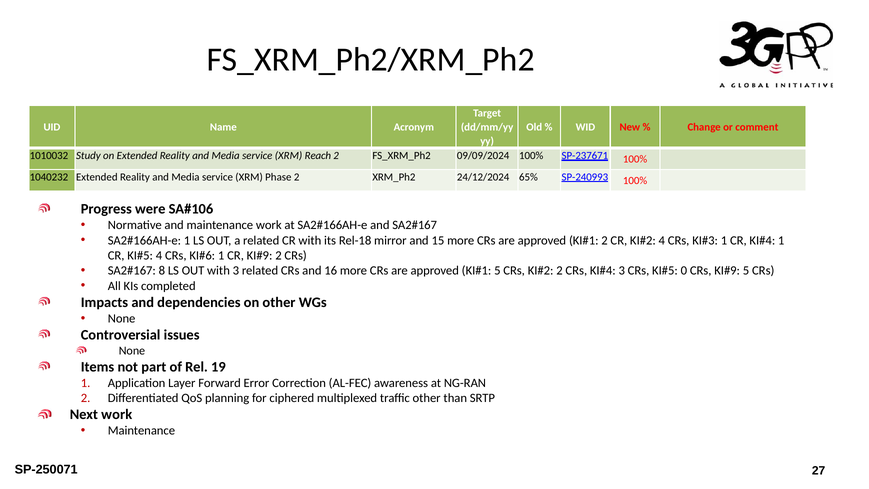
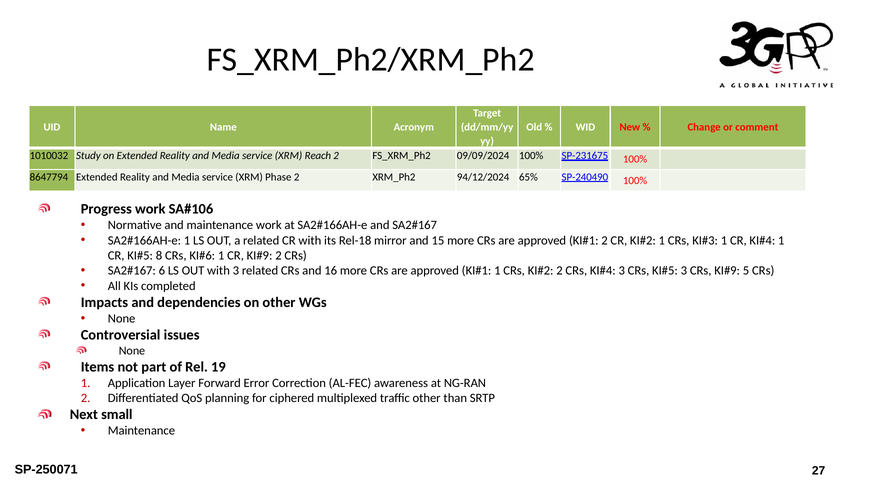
SP-237671: SP-237671 -> SP-231675 (585, 155)
1040232: 1040232 -> 8647794 (49, 177)
24/12/2024: 24/12/2024 -> 94/12/2024 (483, 177)
SP-240993: SP-240993 -> SP-240490 (585, 177)
Progress were: were -> work (150, 209)
4: 4 -> 1 (662, 240)
4: 4 -> 8 (159, 255)
8: 8 -> 6 (162, 271)
5: 5 -> 1 (497, 271)
0: 0 -> 3 (684, 271)
Next work: work -> small (117, 414)
